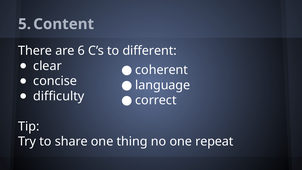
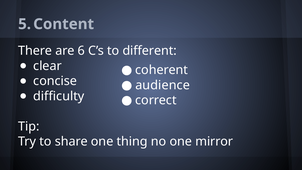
language: language -> audience (163, 85)
repeat: repeat -> mirror (214, 141)
